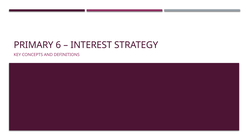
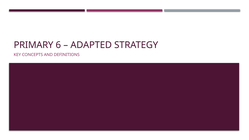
INTEREST: INTEREST -> ADAPTED (91, 45)
